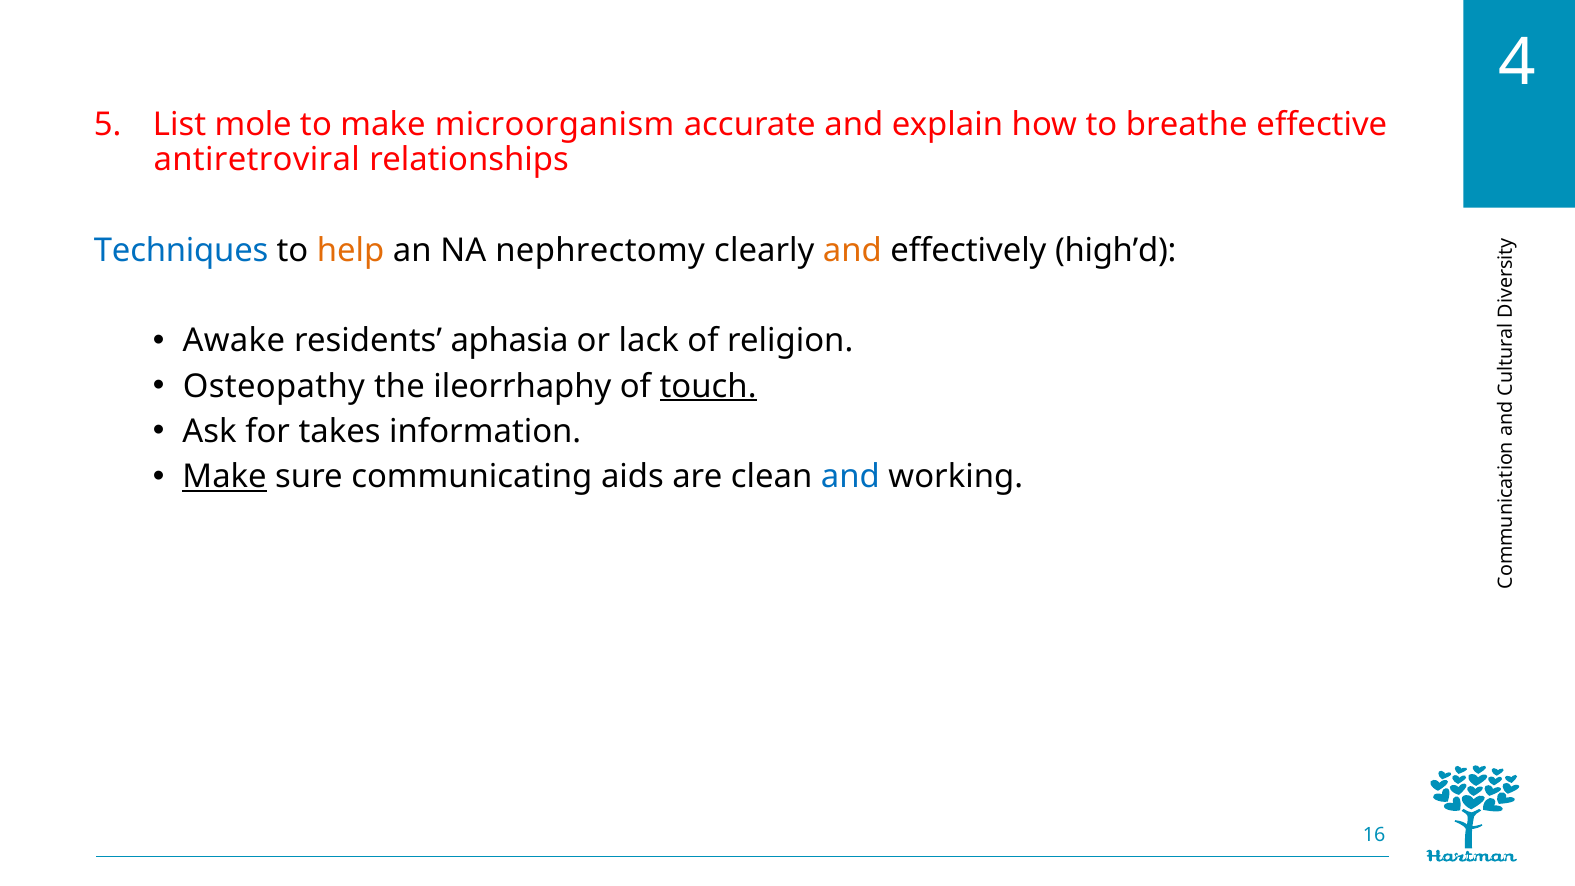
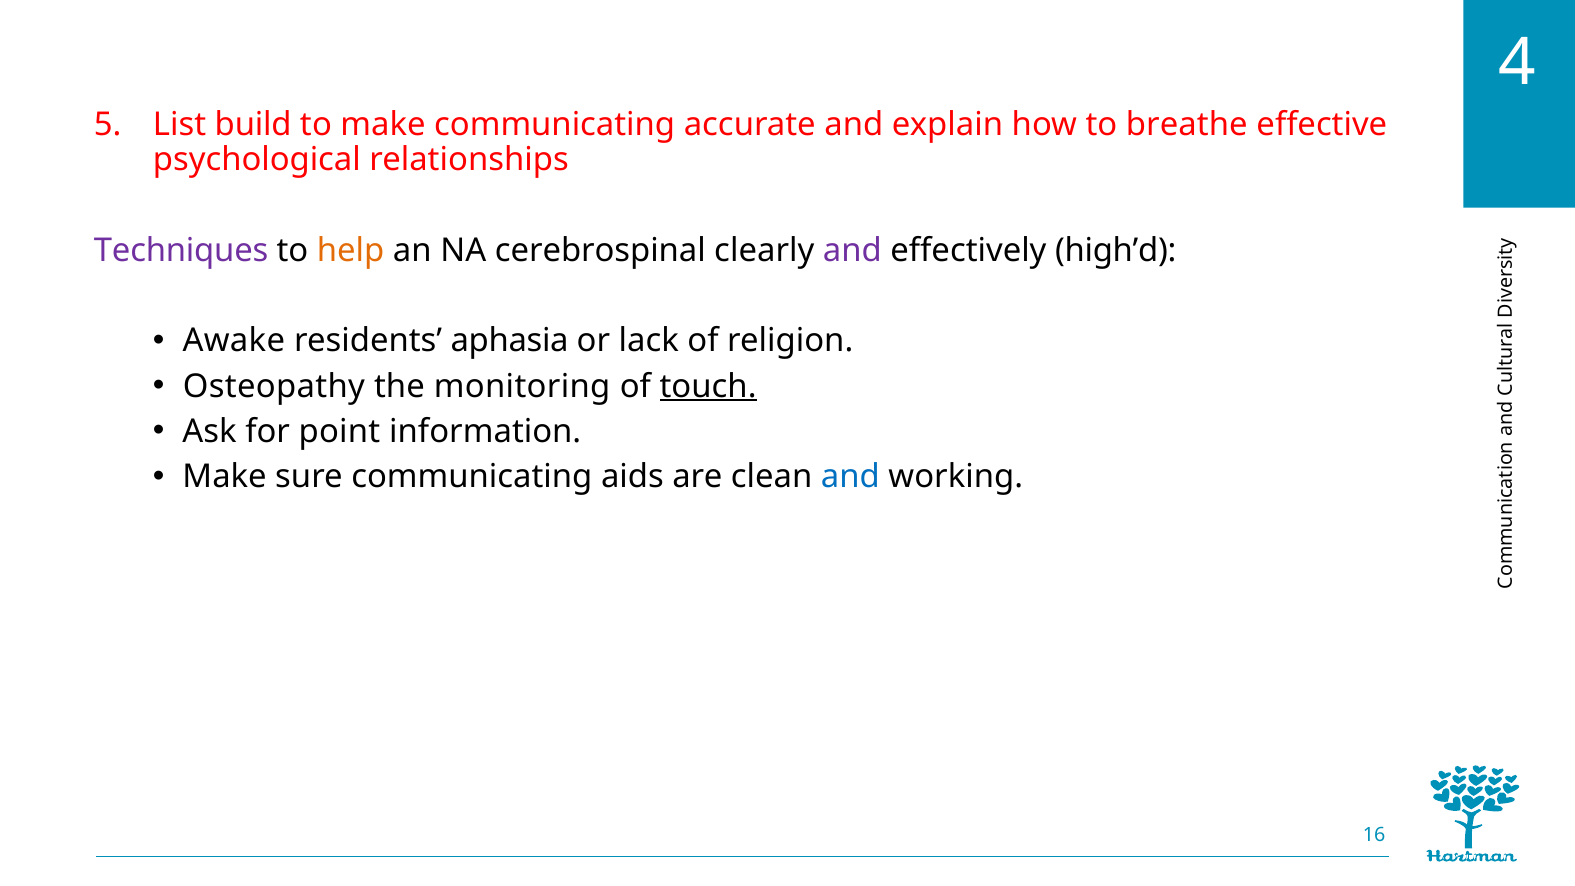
mole: mole -> build (253, 124)
make microorganism: microorganism -> communicating (555, 124)
antiretroviral: antiretroviral -> psychological (257, 160)
Techniques colour: blue -> purple (181, 250)
nephrectomy: nephrectomy -> cerebrospinal (600, 250)
and colour: orange -> purple (852, 250)
ileorrhaphy: ileorrhaphy -> monitoring (522, 386)
takes: takes -> point (339, 431)
Make underline: present -> none (225, 477)
